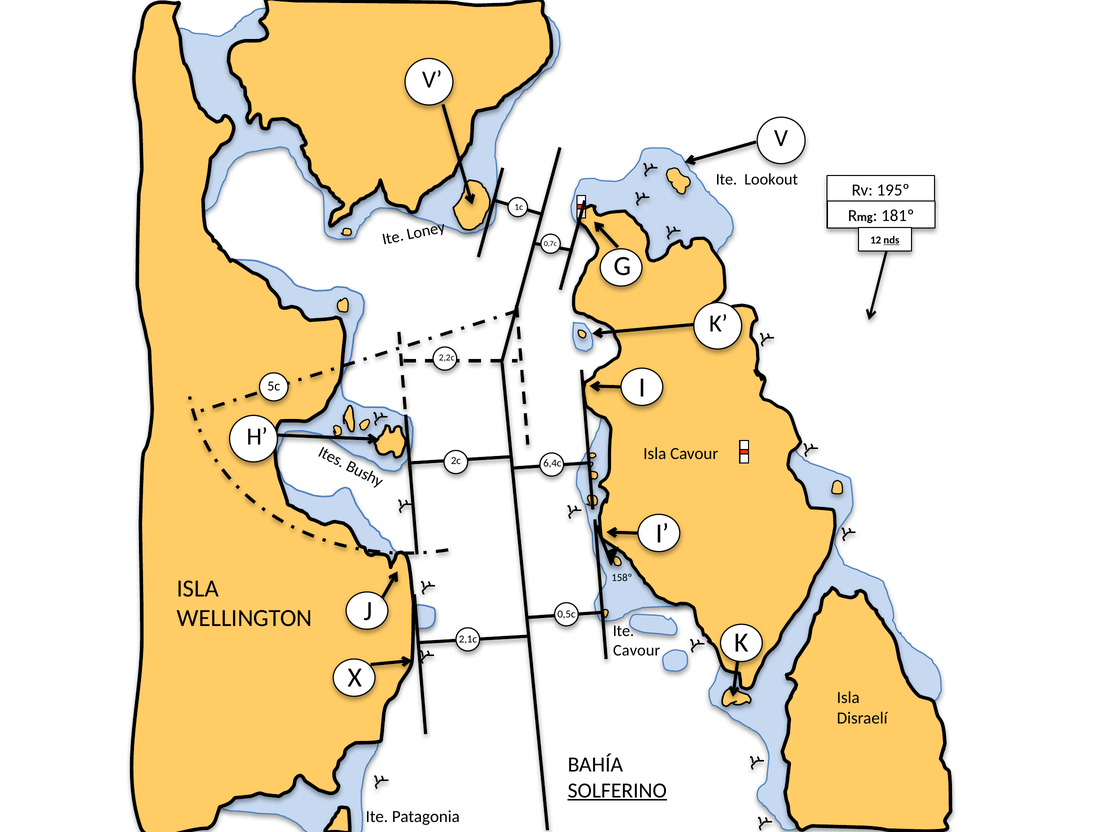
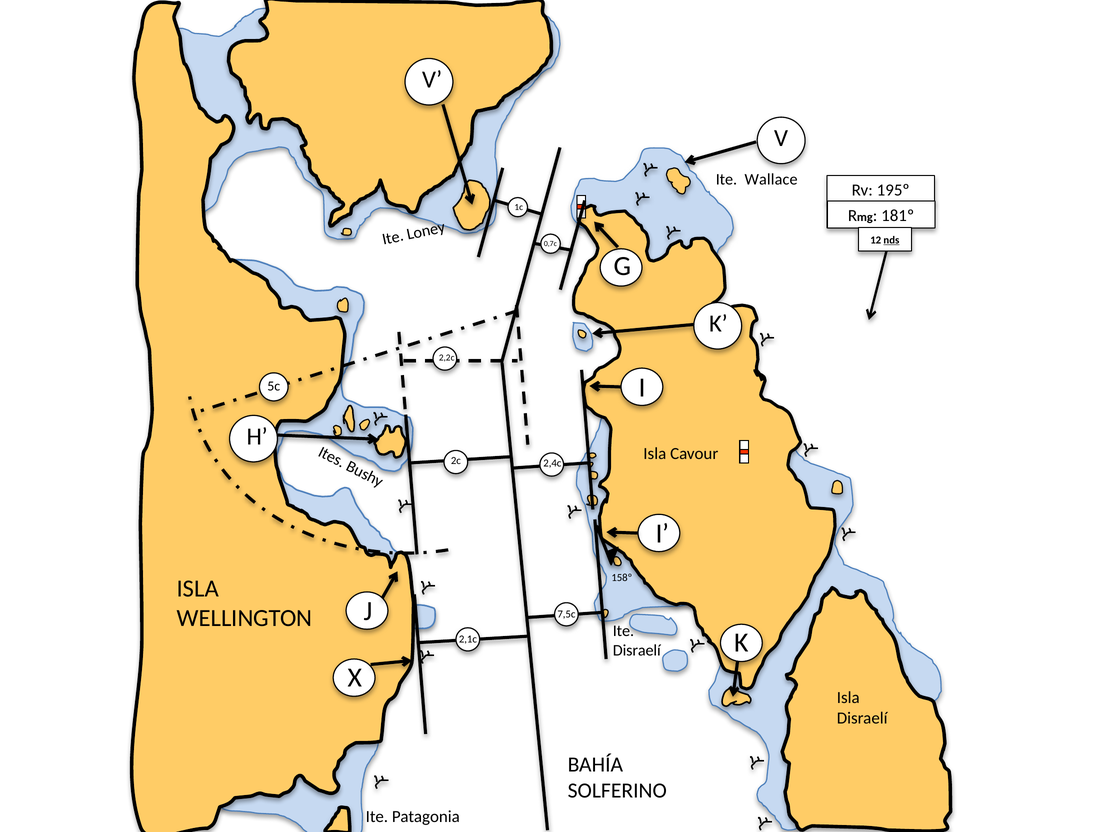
Lookout: Lookout -> Wallace (771, 179)
6,4c: 6,4c -> 2,4c (552, 464)
0,5c: 0,5c -> 7,5c (566, 614)
Cavour: Cavour -> Disraelí (637, 651)
SOLFERINO underline: present -> none (617, 791)
